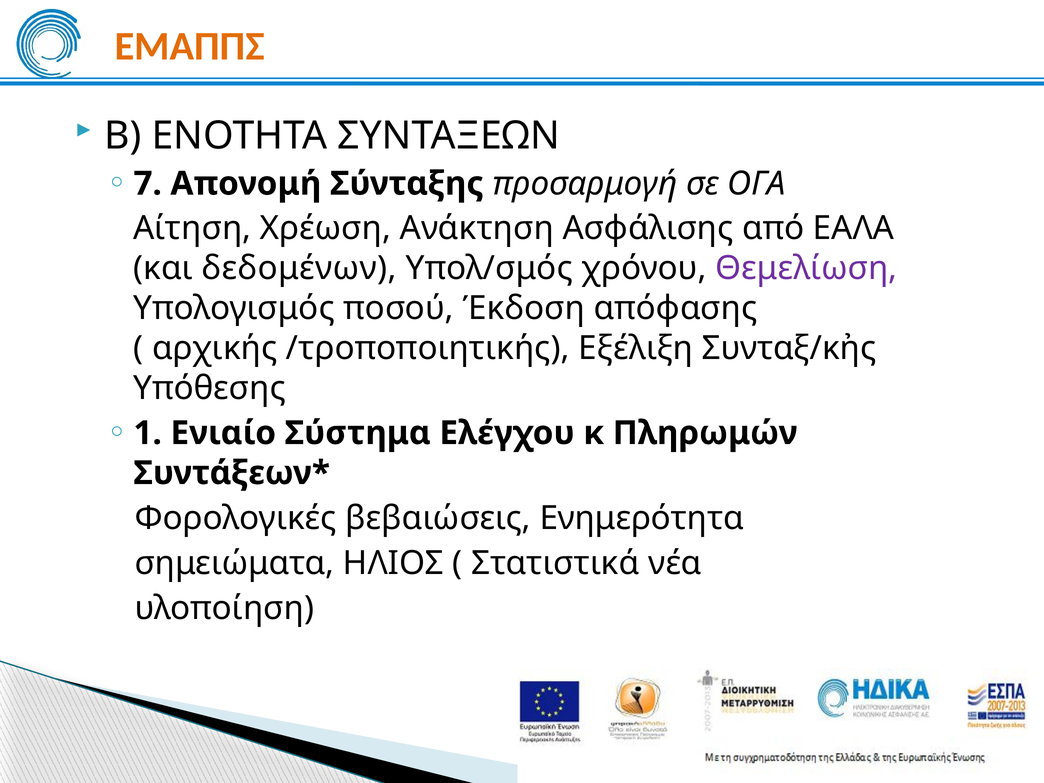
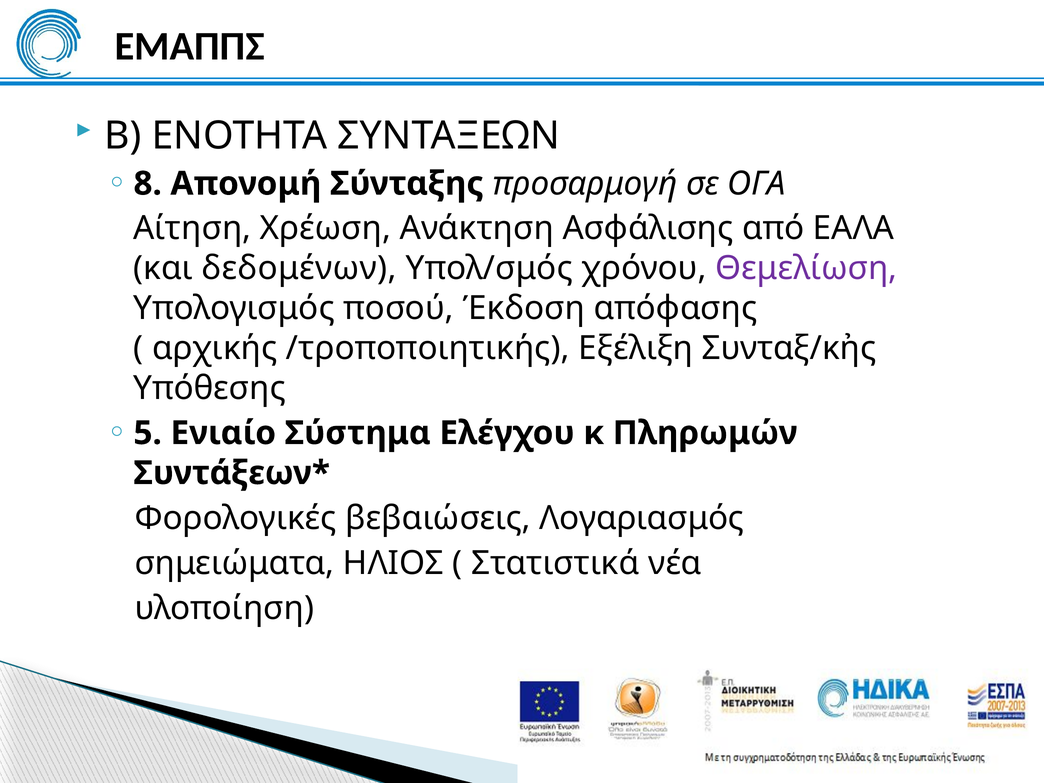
ΕΜΑΠΠΣ colour: orange -> black (190, 46)
7: 7 -> 8 (148, 184)
1: 1 -> 5 (148, 433)
Ενημερότητα: Ενημερότητα -> Λογαριασμός (642, 518)
